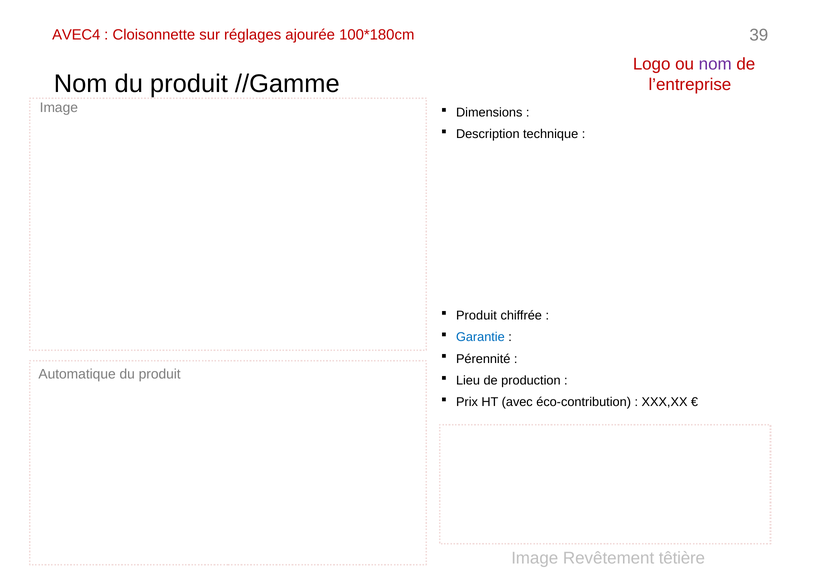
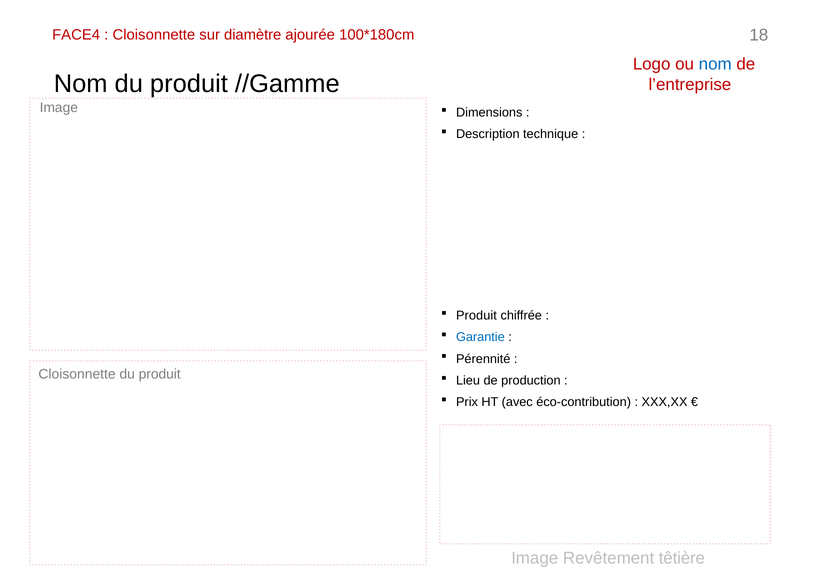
AVEC4: AVEC4 -> FACE4 (76, 35)
réglages: réglages -> diamètre (253, 35)
39: 39 -> 18 (759, 35)
nom colour: purple -> blue (715, 64)
Automatique: Automatique -> Cloisonnette (77, 374)
